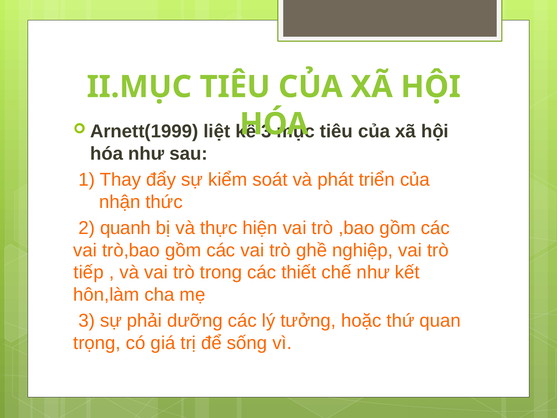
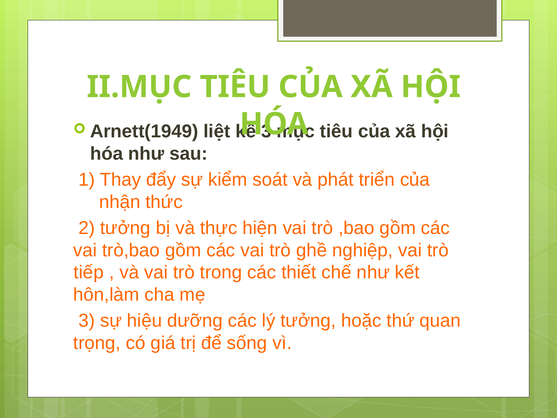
Arnett(1999: Arnett(1999 -> Arnett(1949 (144, 131)
2 quanh: quanh -> tưởng (125, 228)
phải: phải -> hiệu (144, 321)
